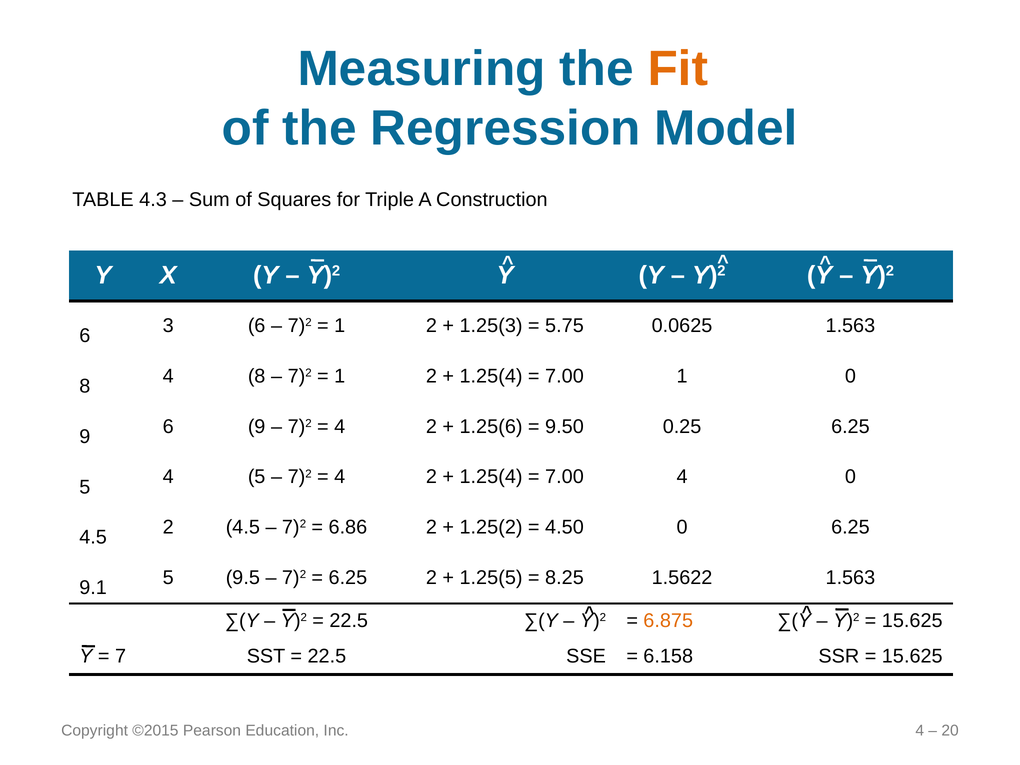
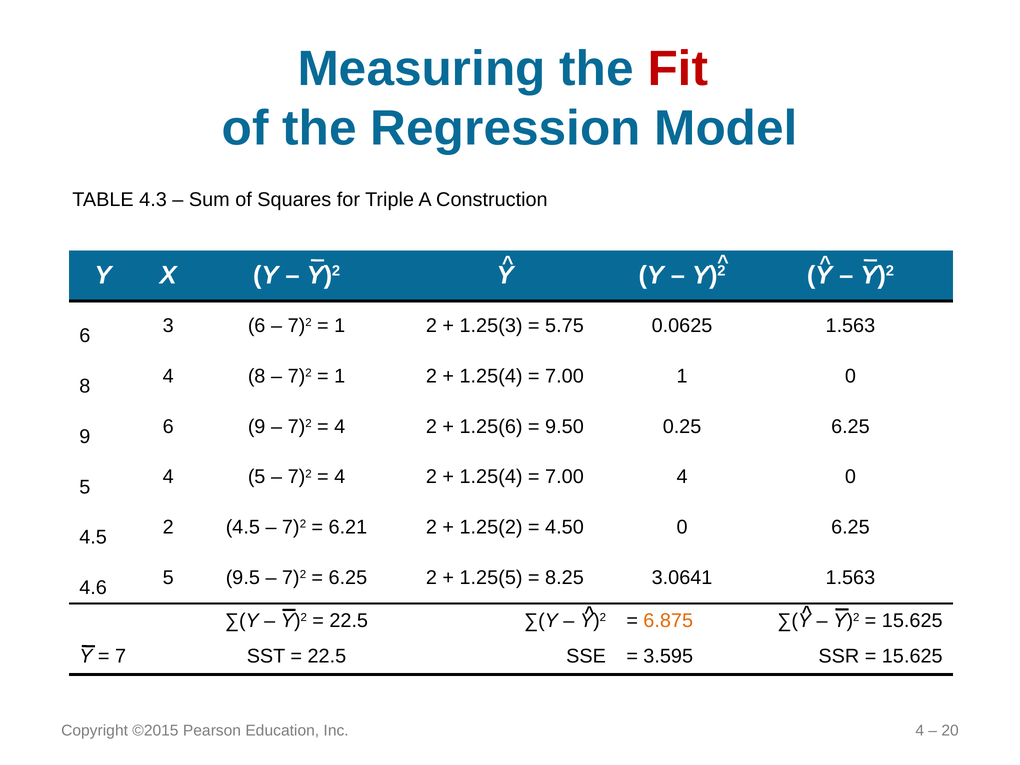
Fit colour: orange -> red (678, 69)
6.86: 6.86 -> 6.21 (348, 527)
1.5622: 1.5622 -> 3.0641 (682, 578)
9.1: 9.1 -> 4.6 (93, 588)
6.158: 6.158 -> 3.595 (668, 656)
